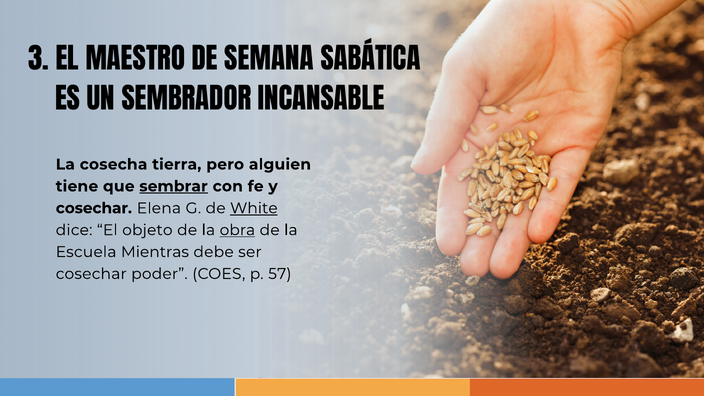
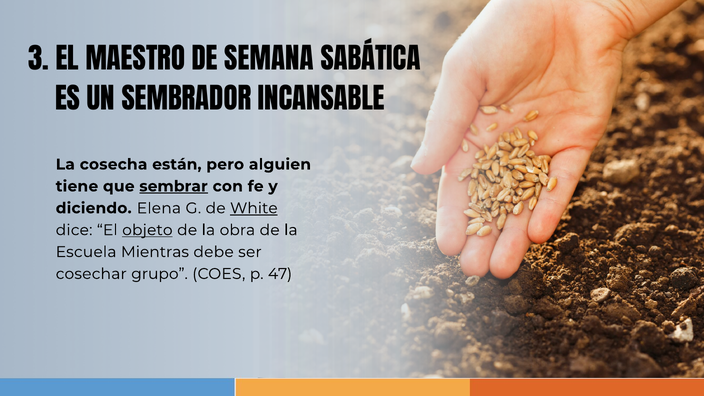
tierra: tierra -> están (177, 164)
cosechar: cosechar -> diciendo (94, 208)
objeto underline: none -> present (147, 230)
obra underline: present -> none (237, 230)
poder: poder -> grupo (159, 274)
57: 57 -> 47 (280, 274)
